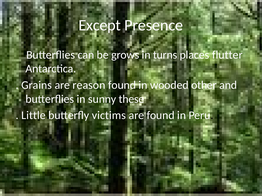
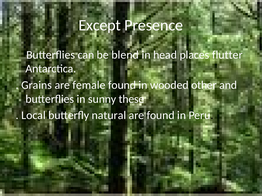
grows: grows -> blend (125, 55)
turns: turns -> head (165, 55)
reason: reason -> female (89, 85)
Little: Little -> Local (33, 116)
victims: victims -> natural (109, 116)
